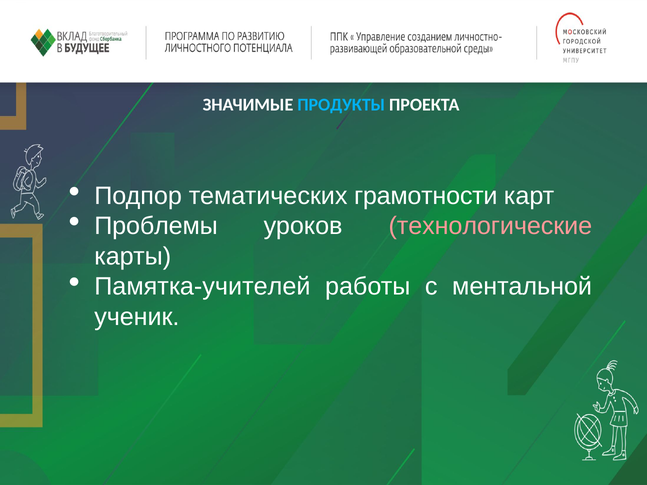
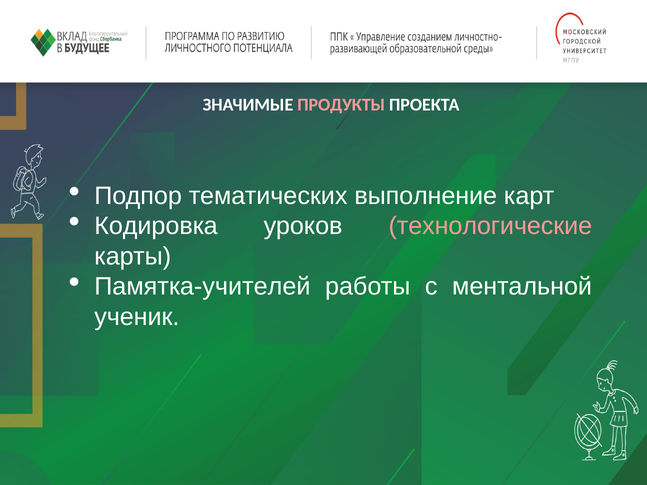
ПРОДУКТЫ colour: light blue -> pink (341, 105)
грамотности: грамотности -> выполнение (426, 196)
Проблемы: Проблемы -> Кодировка (156, 226)
